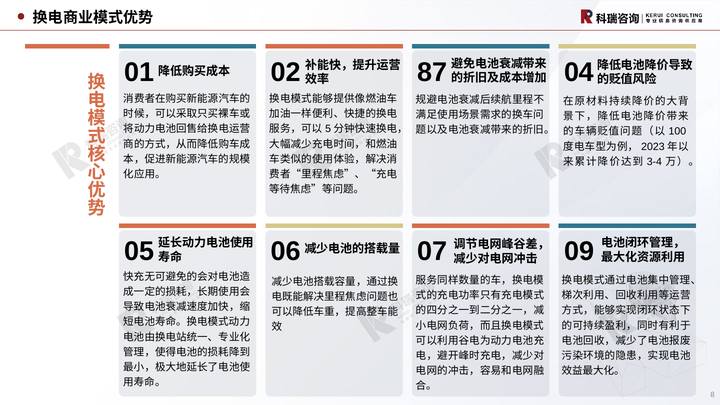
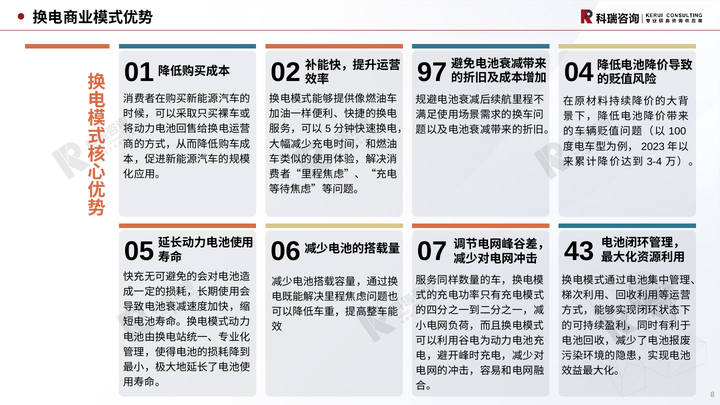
87: 87 -> 97 (432, 72)
09: 09 -> 43 (579, 251)
